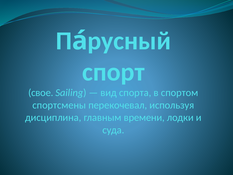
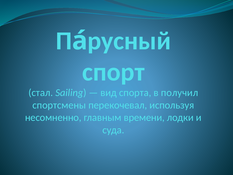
свое: свое -> стал (41, 93)
спортом: спортом -> получил (180, 93)
дисциплина: дисциплина -> несомненно (53, 117)
